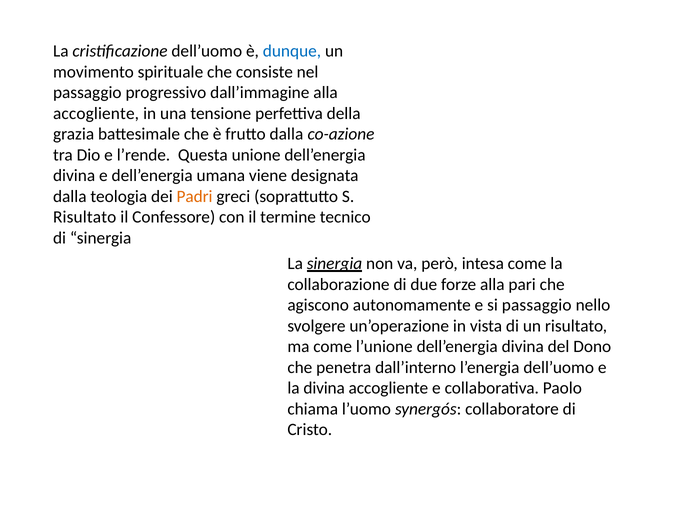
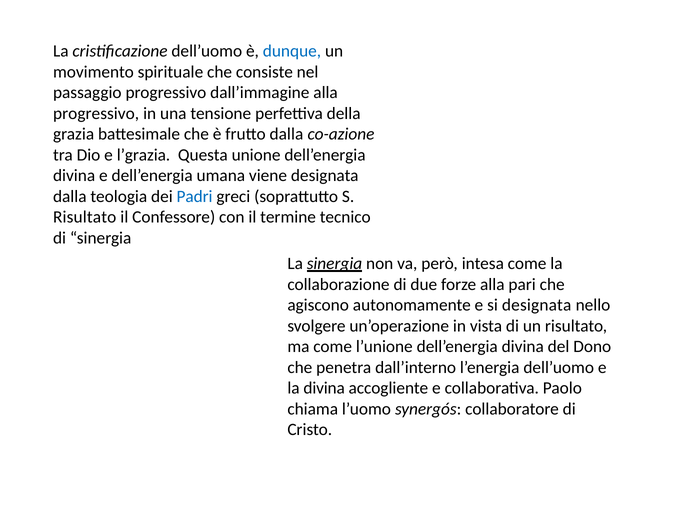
accogliente: accogliente -> progressivo (96, 113)
l’rende: l’rende -> l’grazia (143, 155)
Padri colour: orange -> blue (195, 196)
si passaggio: passaggio -> designata (537, 305)
